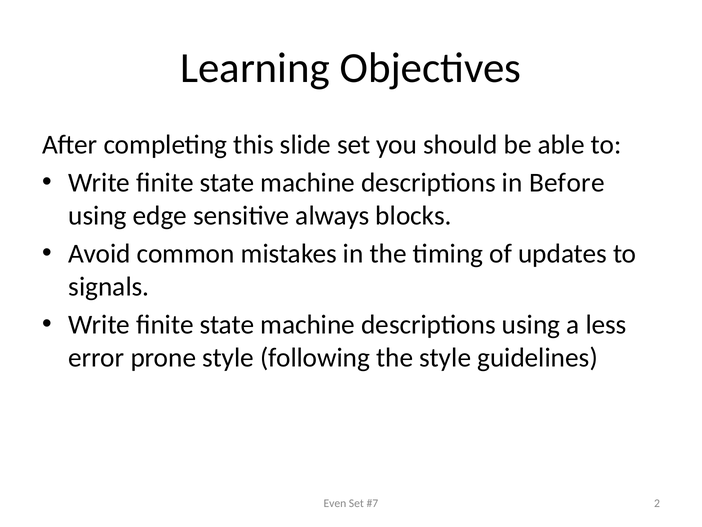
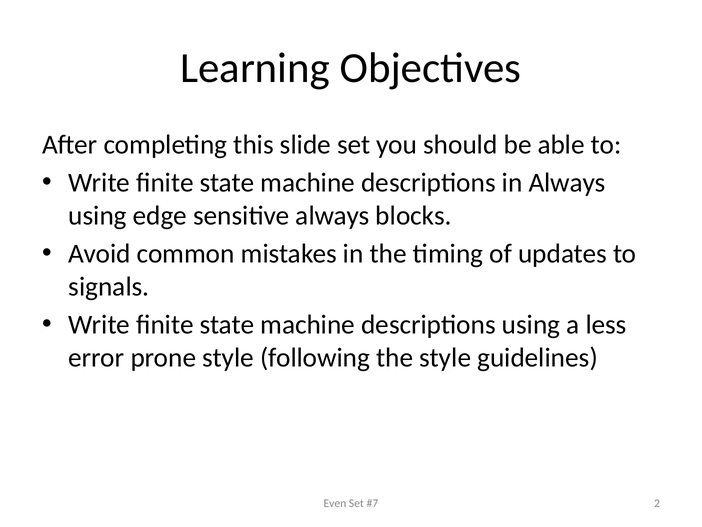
in Before: Before -> Always (567, 183)
